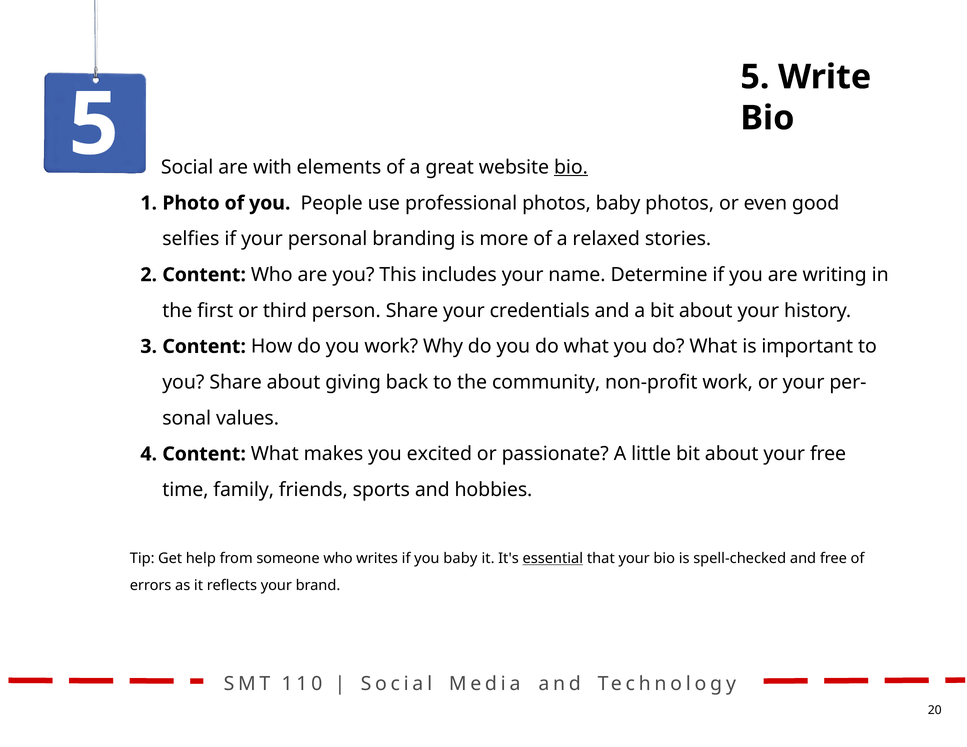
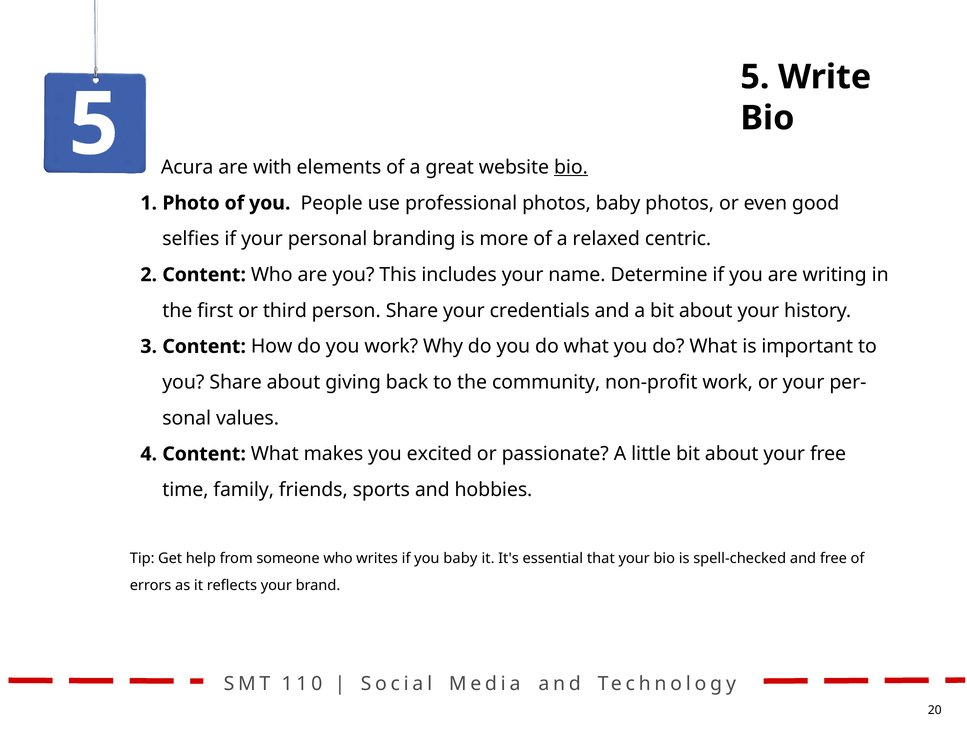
Social: Social -> Acura (187, 167)
stories: stories -> centric (678, 239)
essential underline: present -> none (553, 559)
